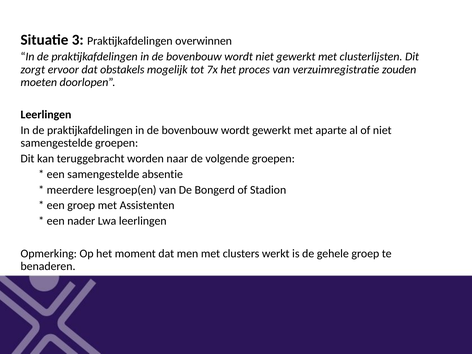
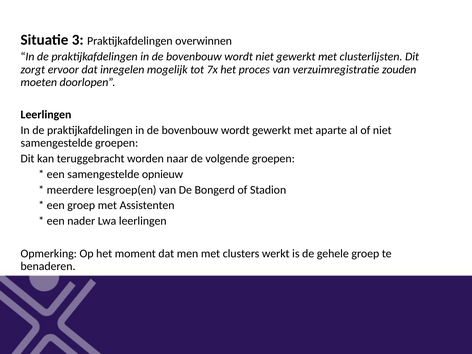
obstakels: obstakels -> inregelen (122, 69)
absentie: absentie -> opnieuw (162, 174)
